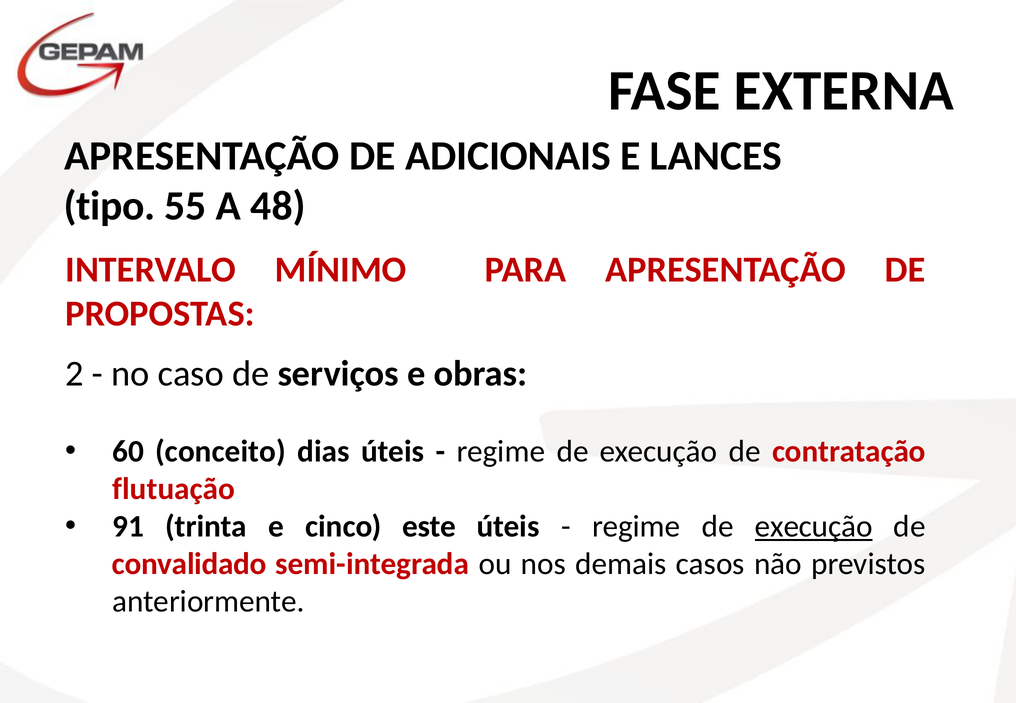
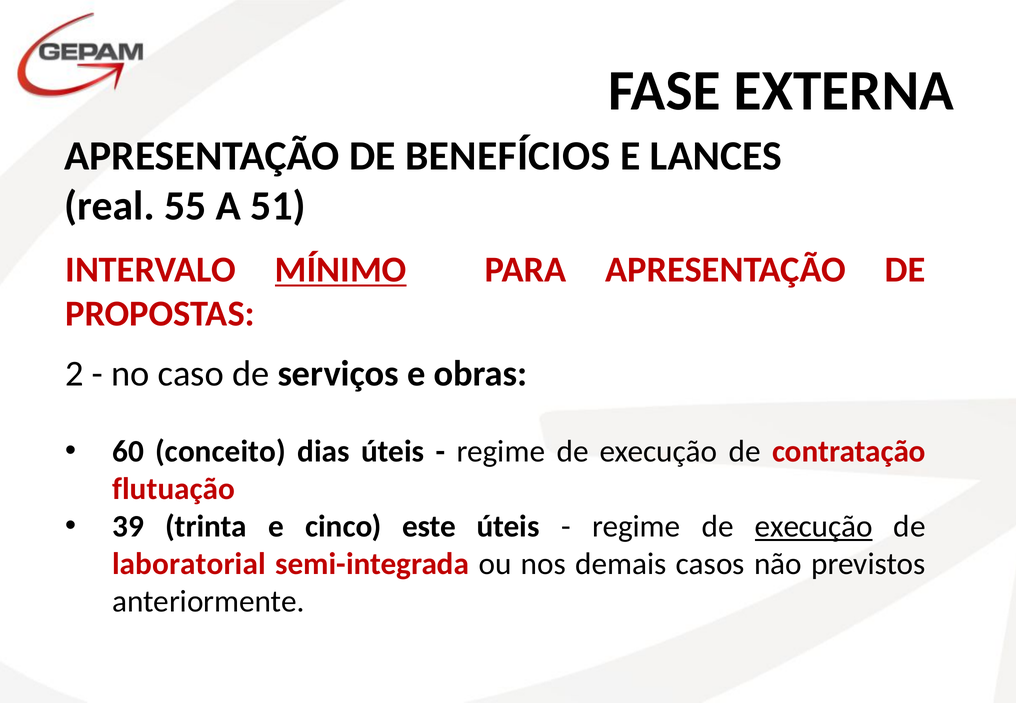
ADICIONAIS: ADICIONAIS -> BENEFÍCIOS (508, 156)
tipo: tipo -> real (109, 206)
48: 48 -> 51 (278, 206)
MÍNIMO underline: none -> present (341, 270)
91: 91 -> 39 (128, 527)
convalidado: convalidado -> laboratorial (189, 564)
